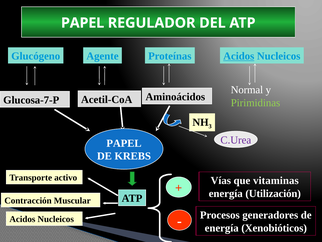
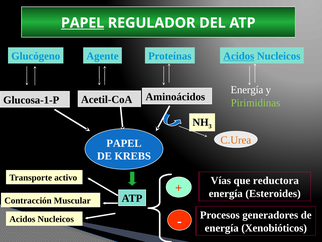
PAPEL underline: none -> present (83, 23)
Normal: Normal -> Energía (247, 90)
Glucosa-7-P: Glucosa-7-P -> Glucosa-1-P (31, 100)
C.Urea colour: purple -> orange (236, 140)
vitaminas: vitaminas -> reductora (276, 180)
Utilización: Utilización -> Esteroides (273, 193)
